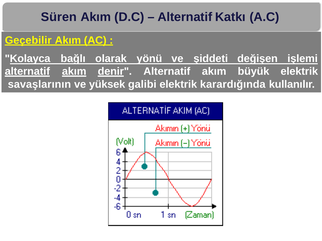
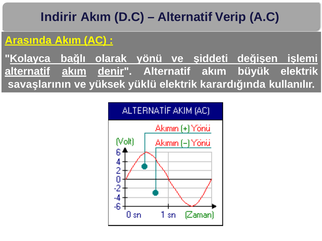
Süren: Süren -> Indirir (59, 17)
Katkı: Katkı -> Verip (230, 17)
Geçebilir: Geçebilir -> Arasında (28, 40)
galibi: galibi -> yüklü (142, 84)
